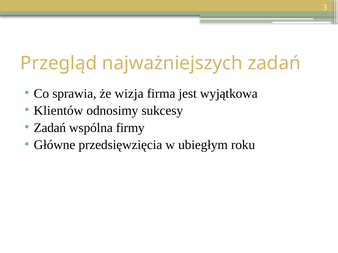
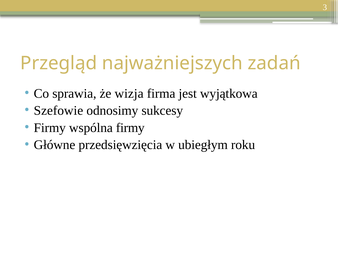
Klientów: Klientów -> Szefowie (58, 111)
Zadań: Zadań -> Firmy (50, 128)
